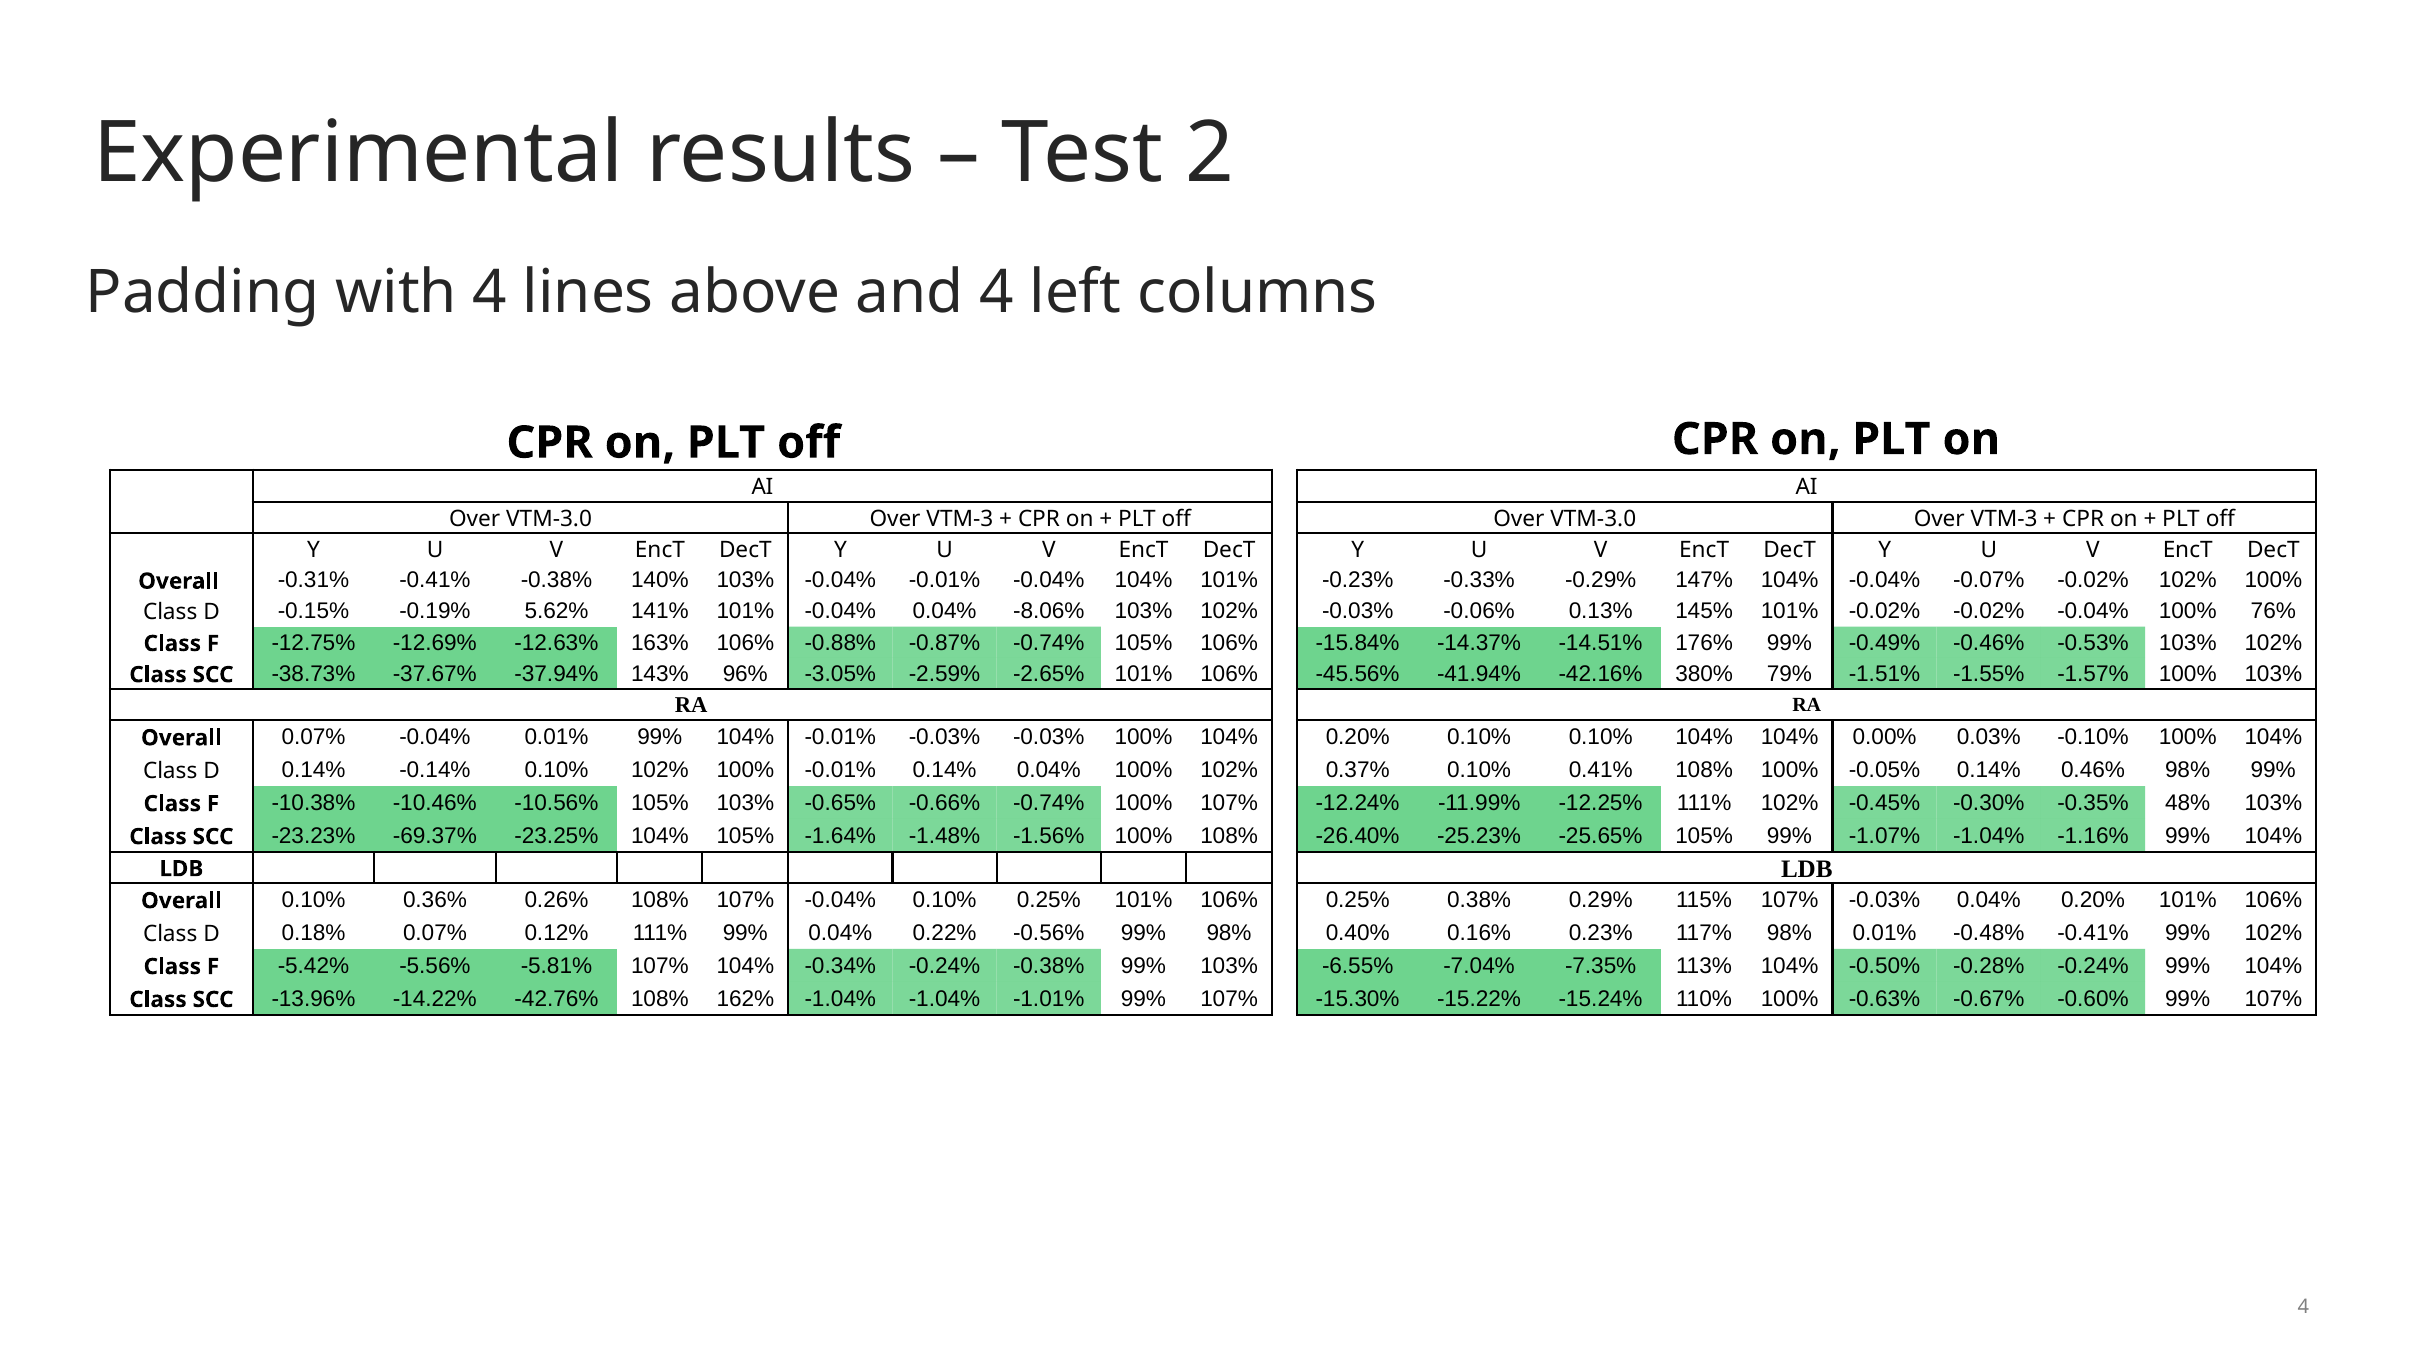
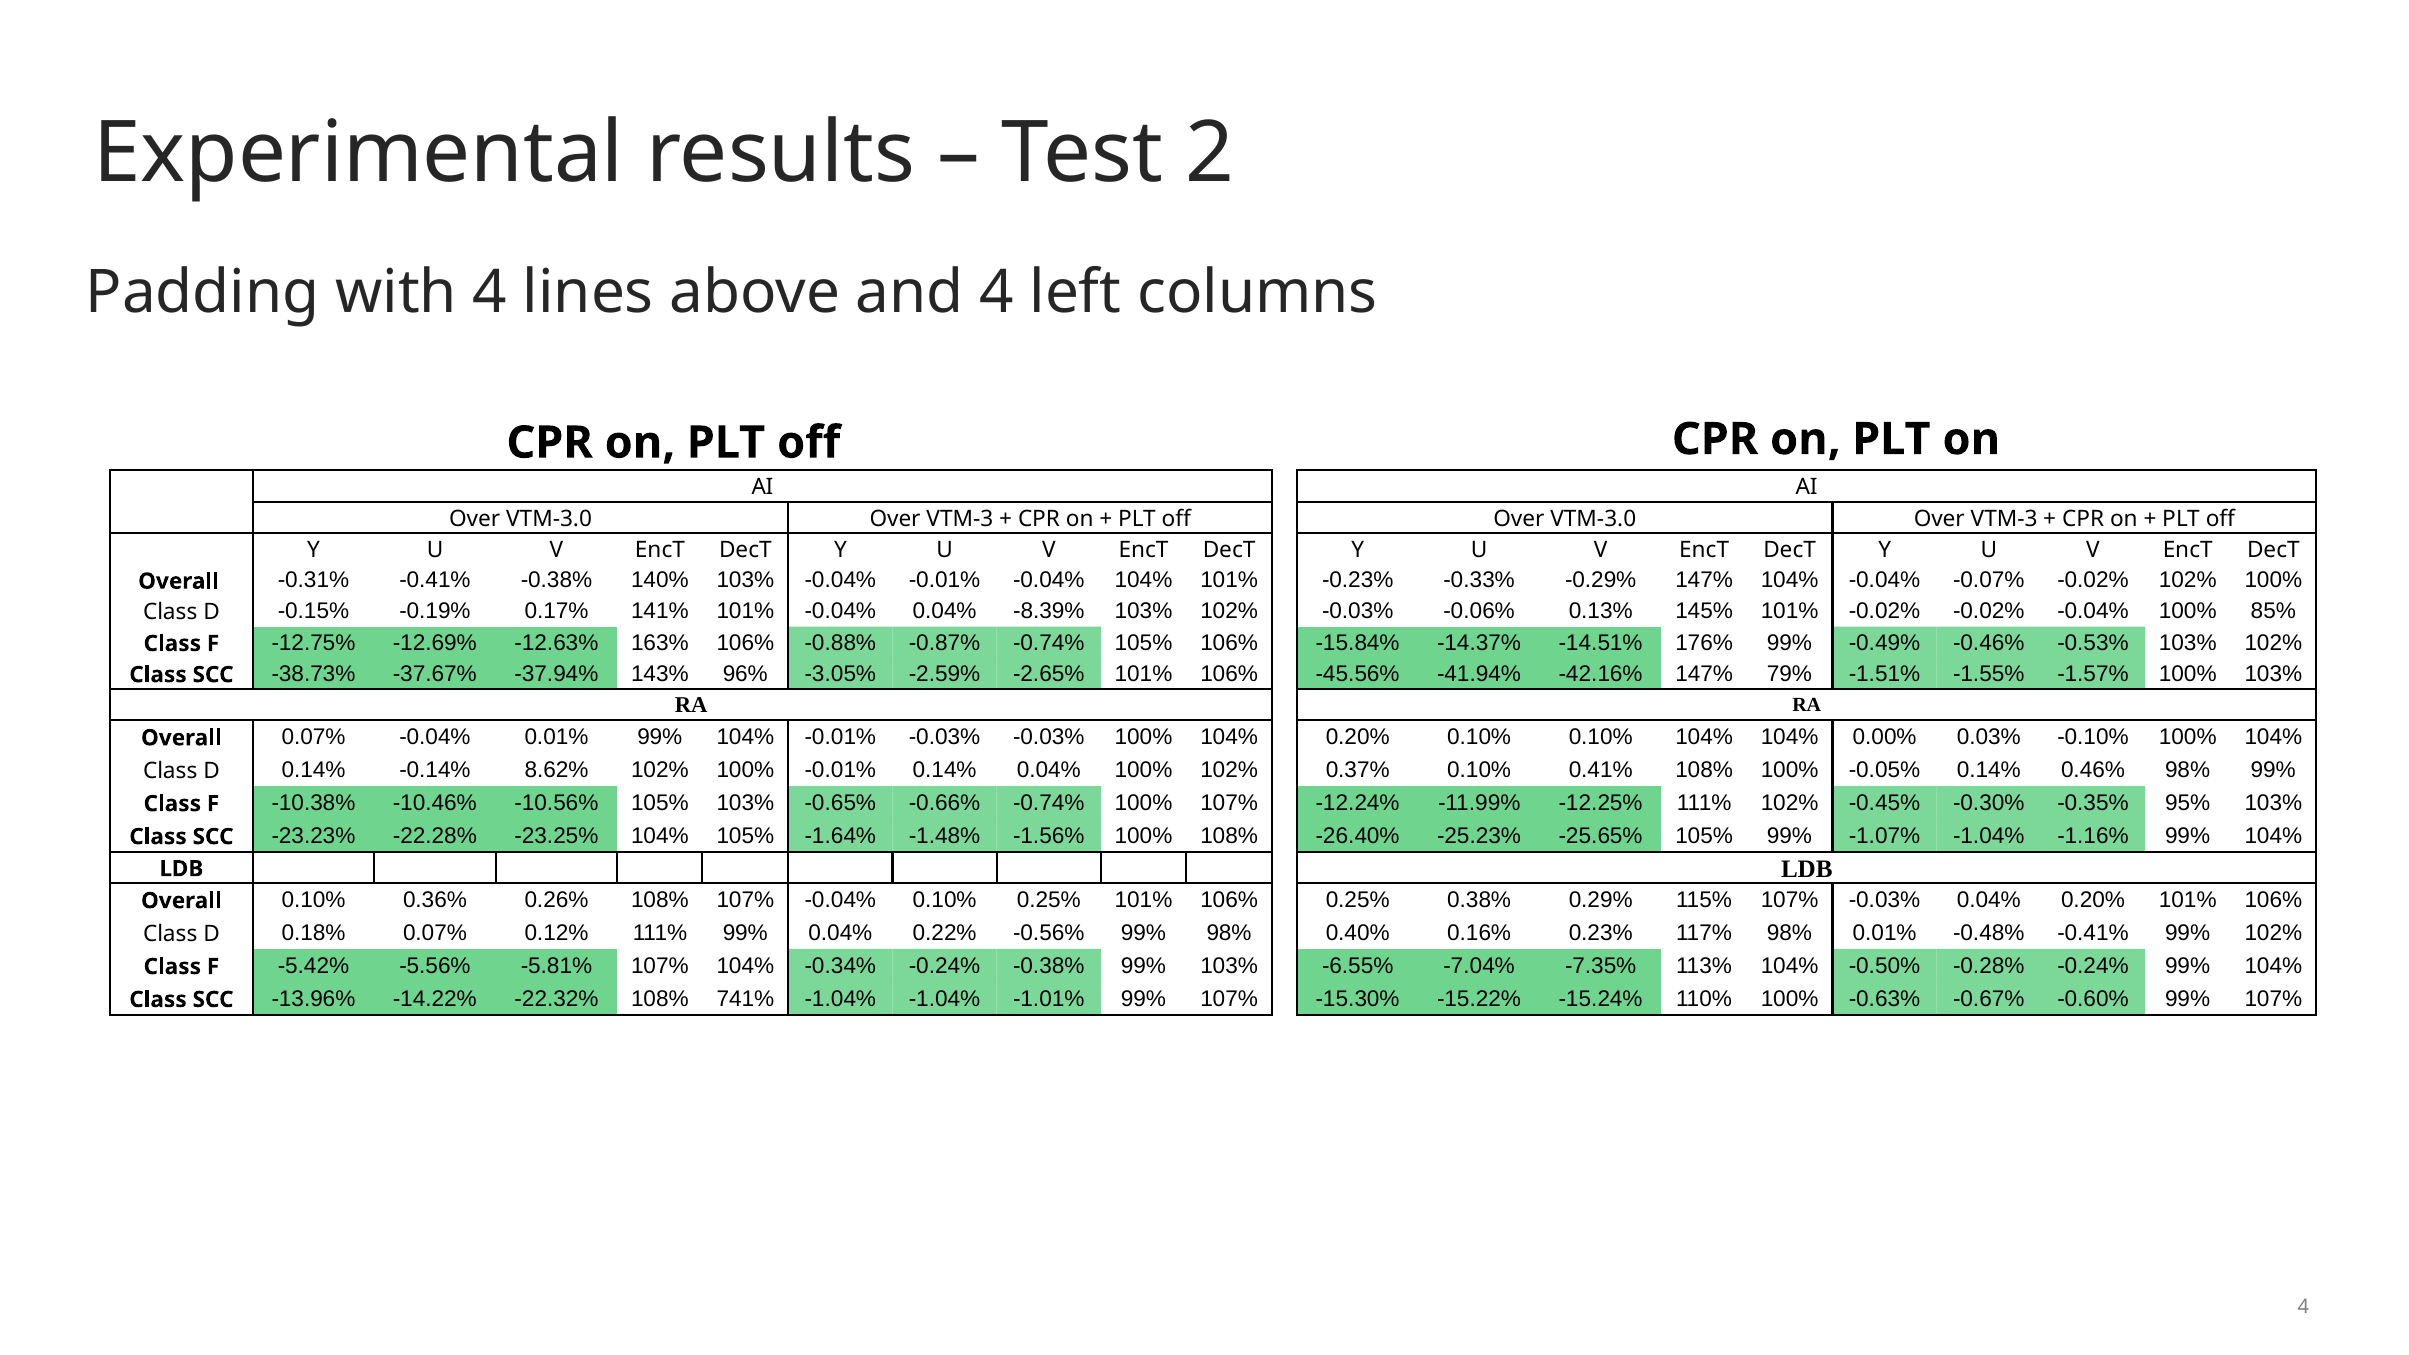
76%: 76% -> 85% (2273, 612)
5.62%: 5.62% -> 0.17% (557, 612)
-8.06%: -8.06% -> -8.39% (1049, 612)
-42.16% 380%: 380% -> 147% (1704, 674)
-0.14% 0.10%: 0.10% -> 8.62% (557, 770)
48%: 48% -> 95% (2188, 803)
-69.37%: -69.37% -> -22.28% (435, 836)
-42.76%: -42.76% -> -22.32% (556, 999)
162%: 162% -> 741% (745, 999)
